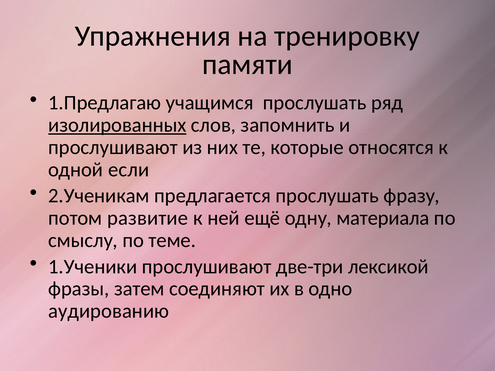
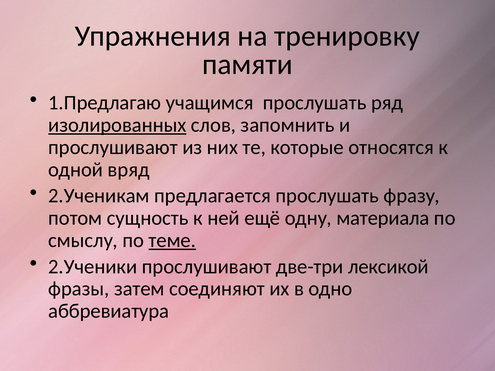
если: если -> вряд (129, 170)
развитие: развитие -> сущность (148, 218)
теме underline: none -> present (172, 241)
1.Ученики: 1.Ученики -> 2.Ученики (93, 267)
аудированию: аудированию -> аббревиатура (109, 311)
